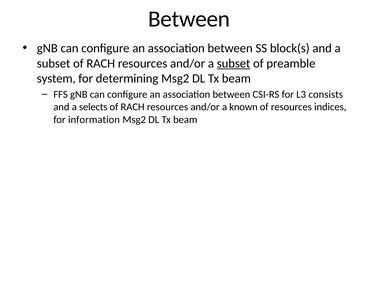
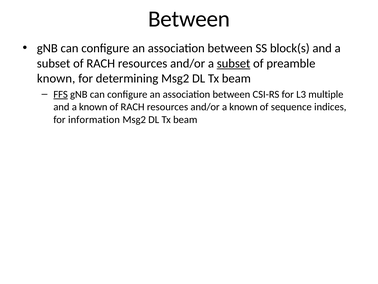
system: system -> known (56, 78)
FFS underline: none -> present (61, 94)
consists: consists -> multiple (326, 94)
and a selects: selects -> known (93, 107)
of resources: resources -> sequence (291, 107)
